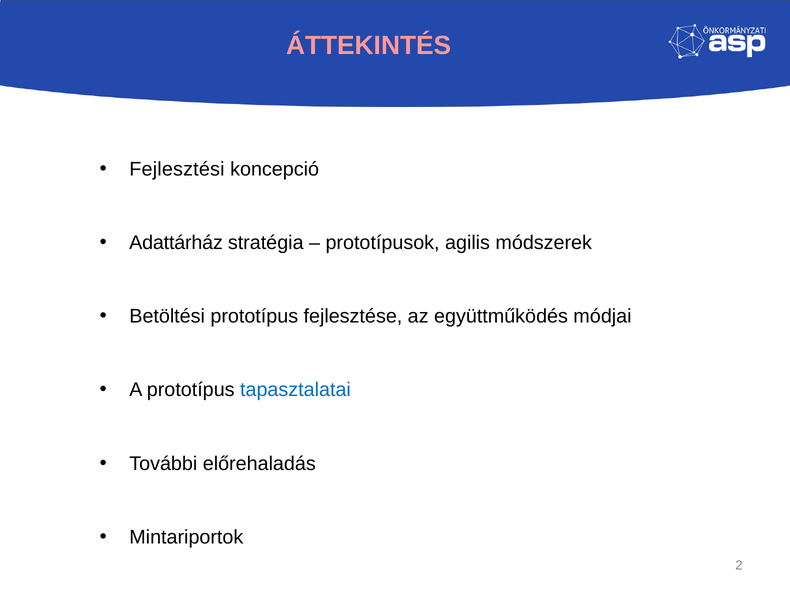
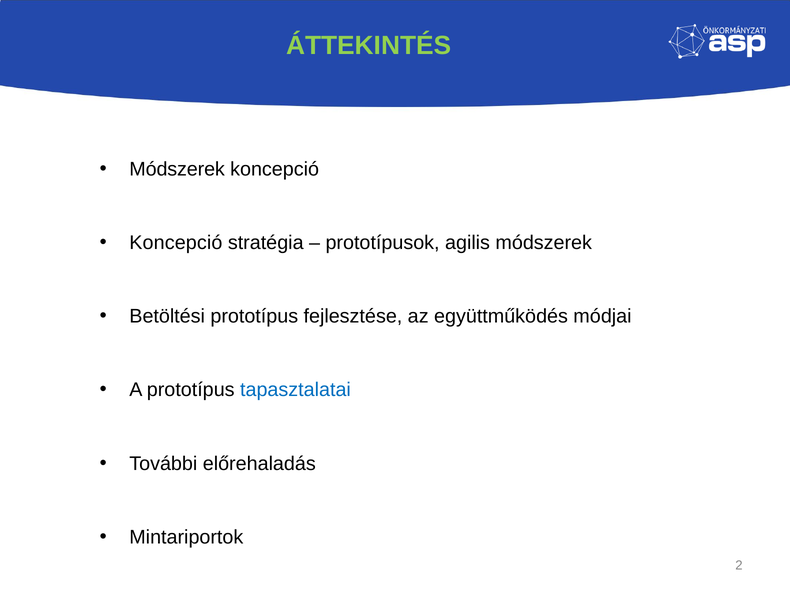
ÁTTEKINTÉS colour: pink -> light green (369, 45)
Fejlesztési: Fejlesztési -> Módszerek (177, 169)
Adattárház: Adattárház -> Koncepció (176, 243)
